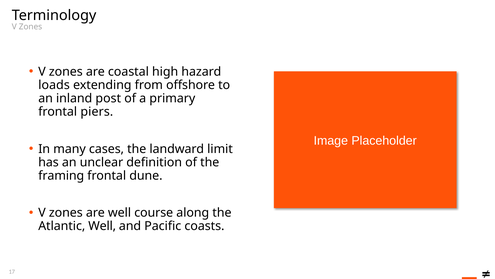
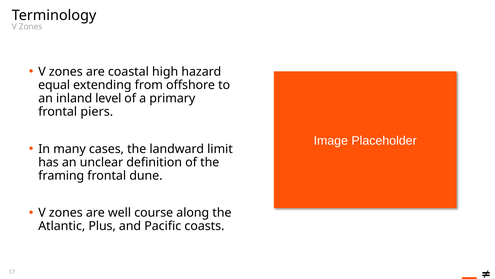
loads: loads -> equal (54, 85)
post: post -> level (108, 98)
Atlantic Well: Well -> Plus (102, 226)
